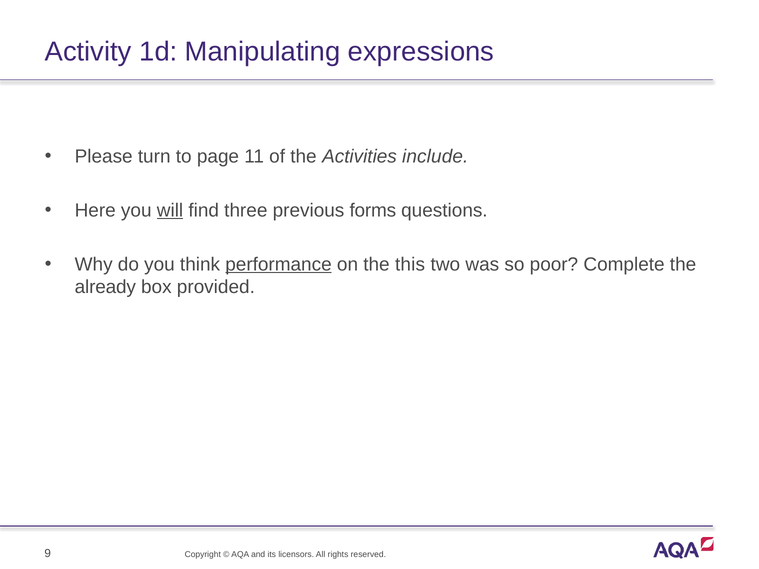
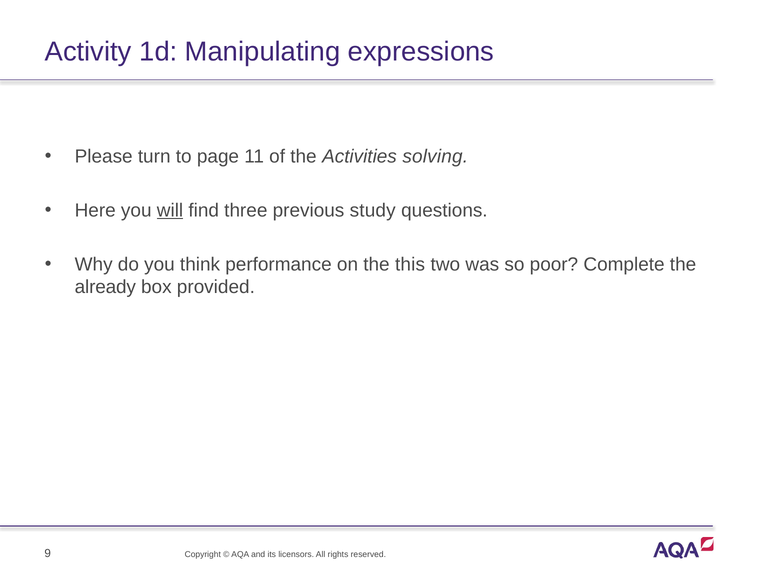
include: include -> solving (435, 156)
forms: forms -> study (373, 210)
performance underline: present -> none (278, 264)
